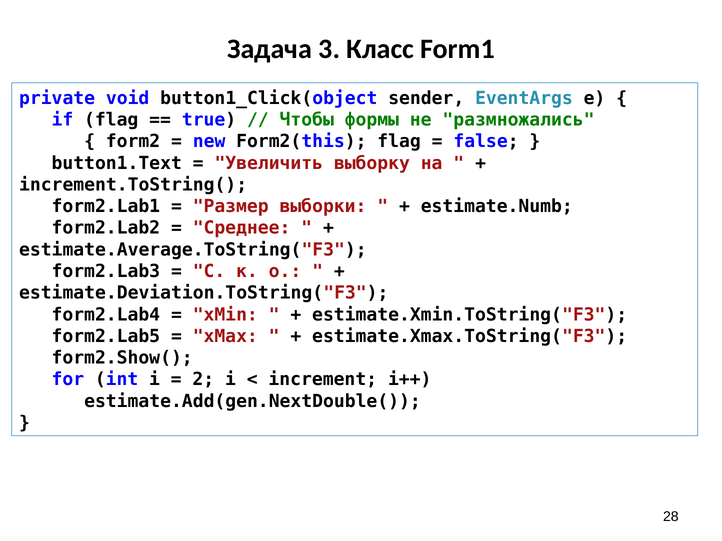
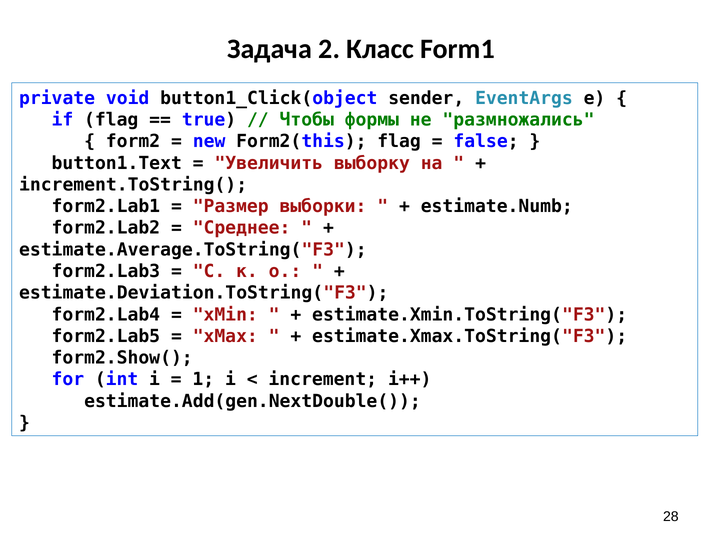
3: 3 -> 2 (329, 49)
2: 2 -> 1 (203, 380)
